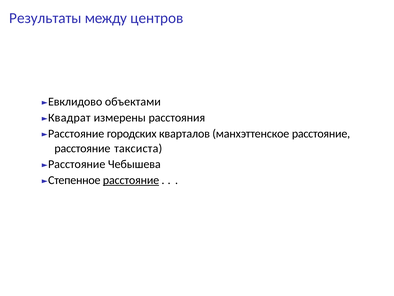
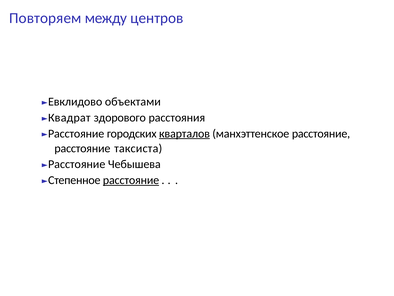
Результаты: Результаты -> Повторяем (45, 18)
измерены: измерены -> здорового (120, 118)
кварталов underline: none -> present (184, 133)
